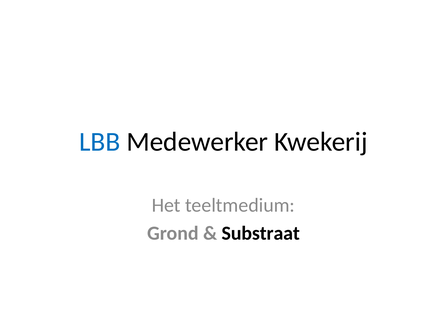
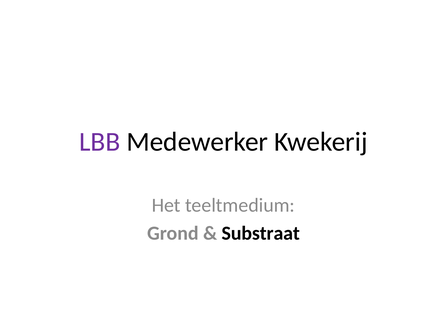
LBB colour: blue -> purple (100, 142)
